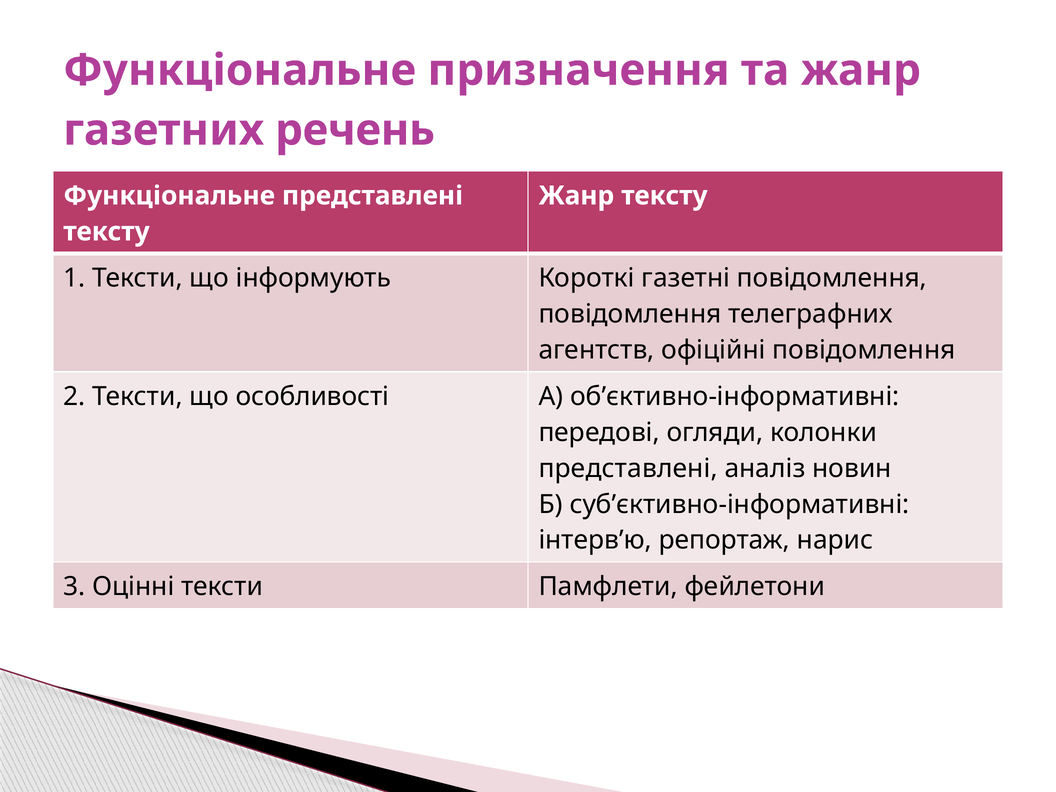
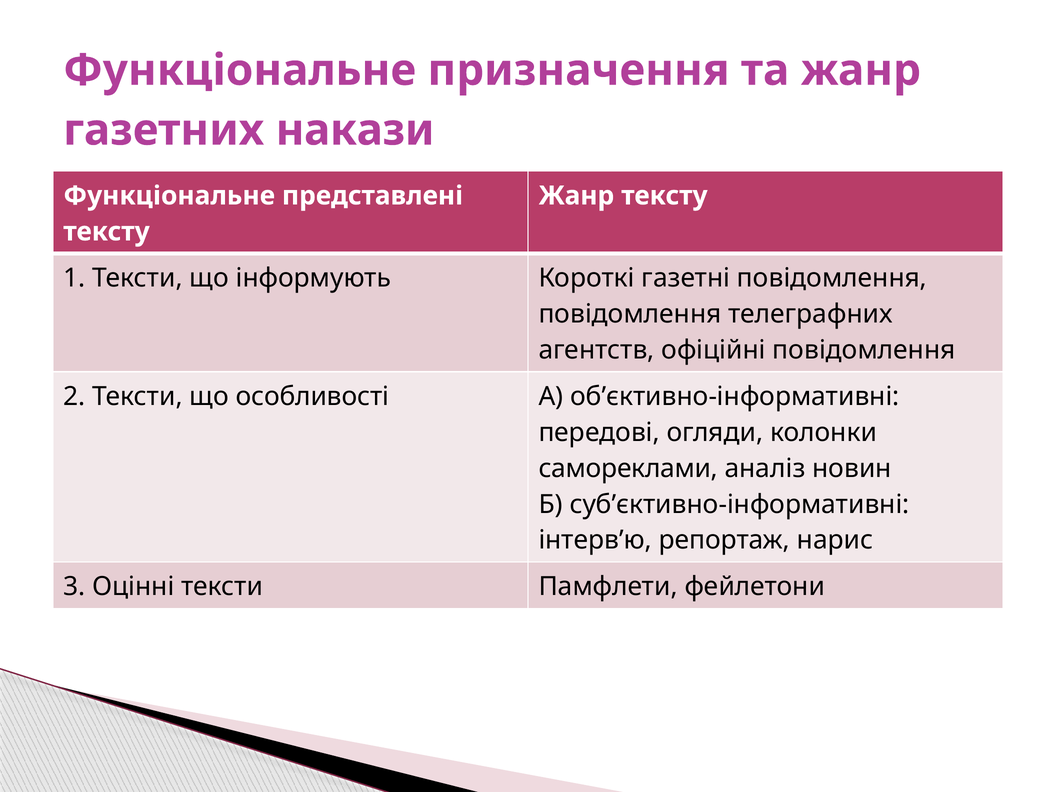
речень: речень -> накази (355, 130)
представлені: представлені -> самореклами (628, 468)
